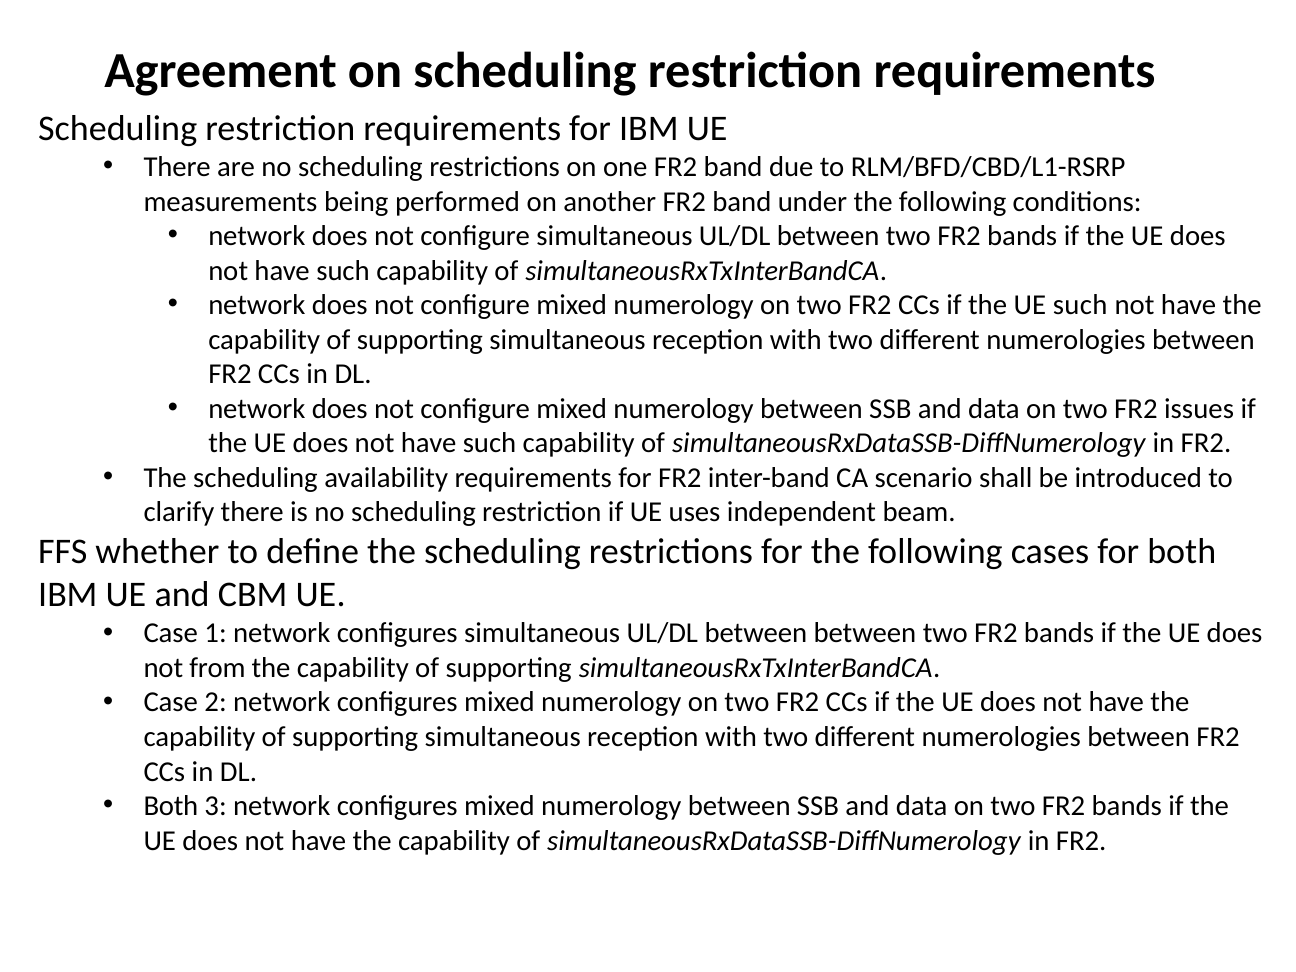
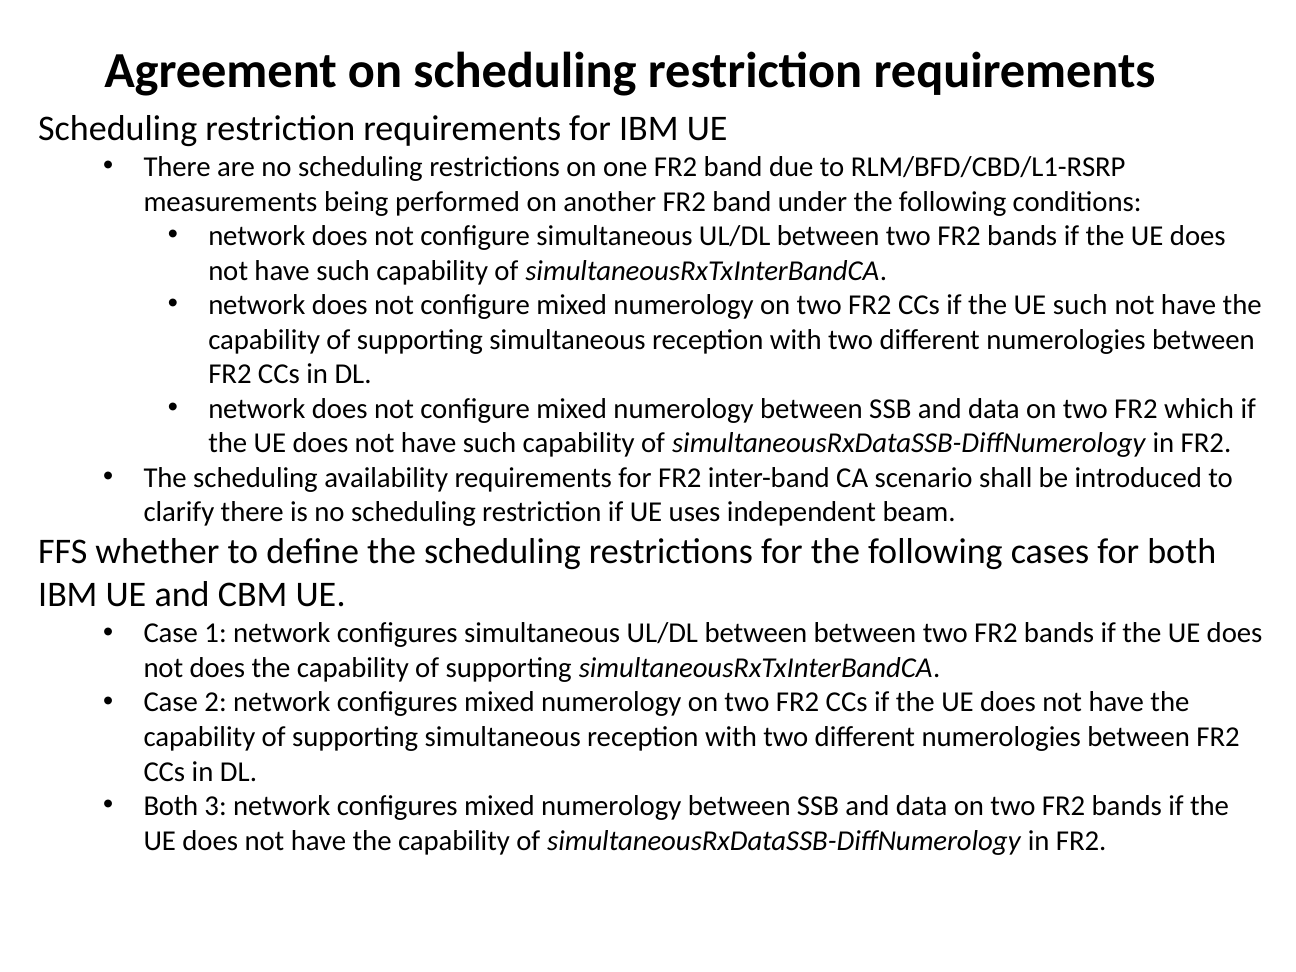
issues: issues -> which (1199, 409)
not from: from -> does (217, 668)
